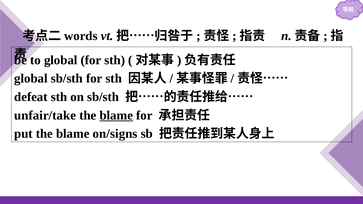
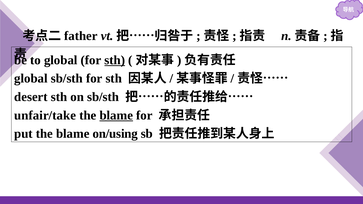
words: words -> father (81, 36)
sth underline: none -> present (115, 60)
defeat: defeat -> desert (31, 97)
on/signs: on/signs -> on/using (115, 134)
